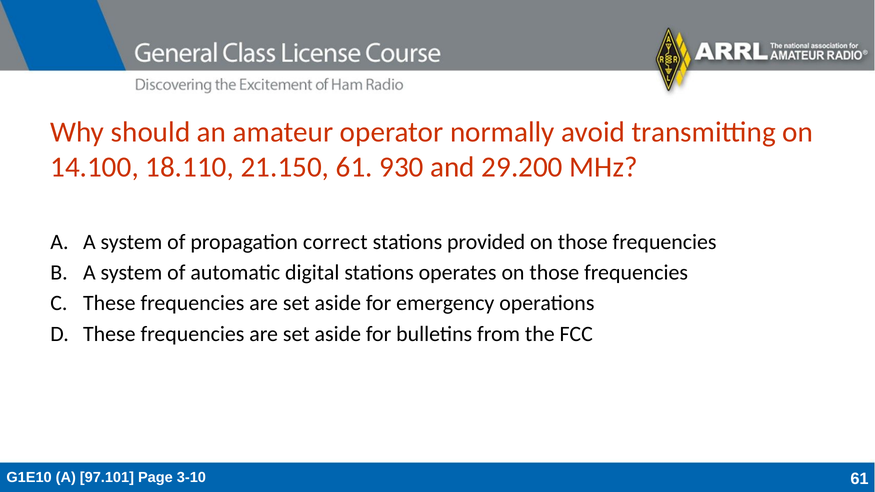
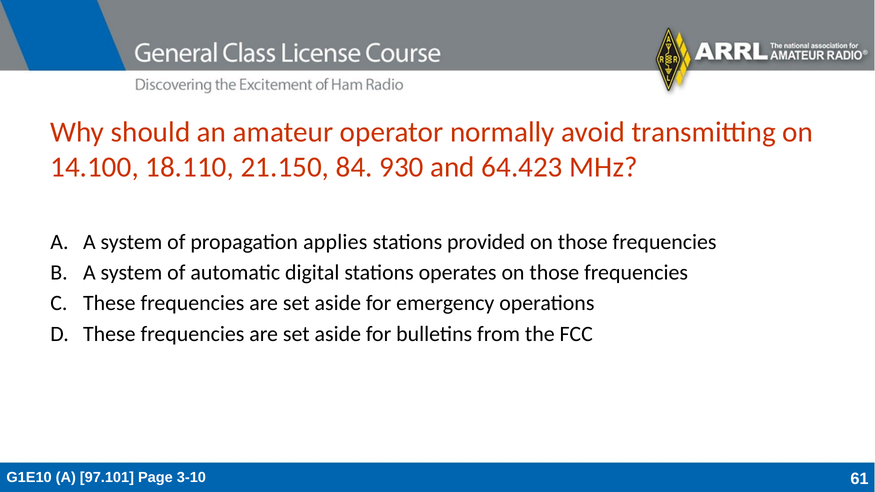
21.150 61: 61 -> 84 (354, 167)
29.200: 29.200 -> 64.423 (522, 167)
correct: correct -> applies (335, 242)
